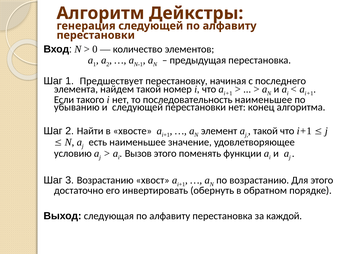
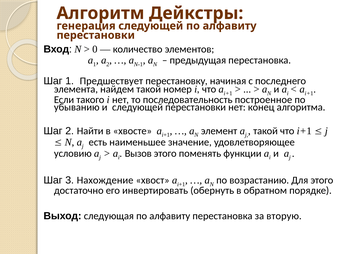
последовательность наименьшее: наименьшее -> построенное (263, 100)
3 Возрастанию: Возрастанию -> Нахождение (105, 181)
каждой: каждой -> вторую (284, 216)
